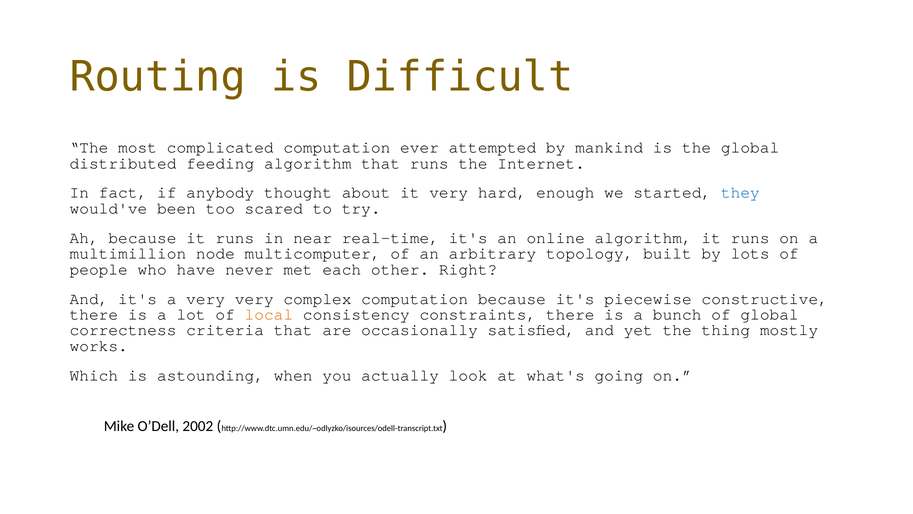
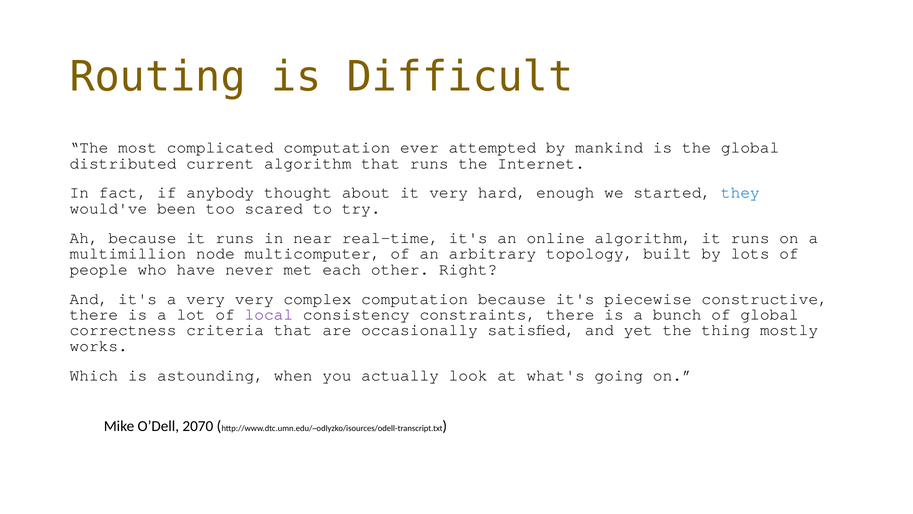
feeding: feeding -> current (220, 163)
local colour: orange -> purple (269, 314)
2002: 2002 -> 2070 (198, 426)
